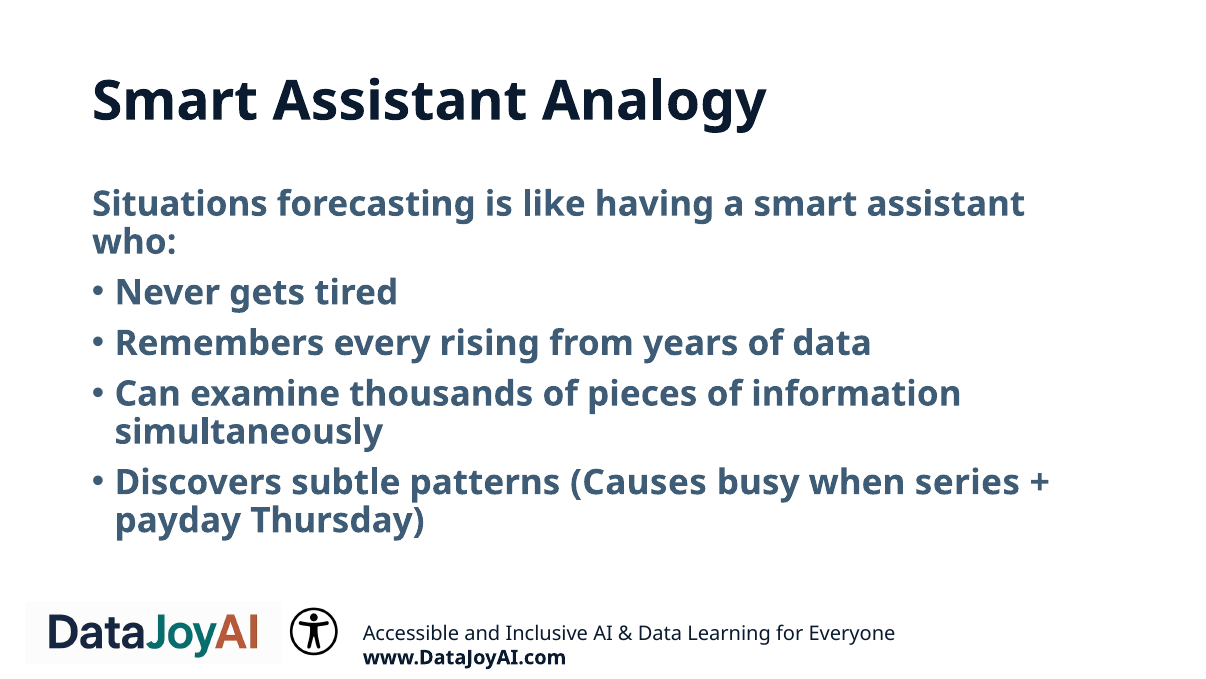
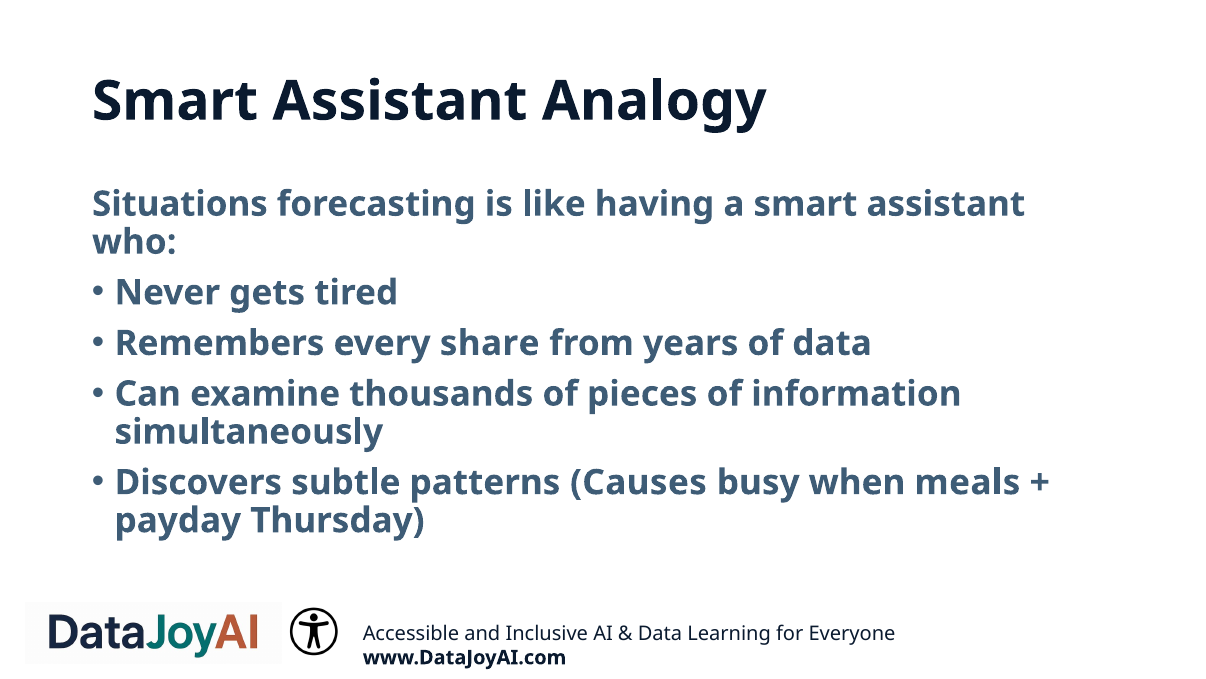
rising: rising -> share (490, 343)
series: series -> meals (967, 482)
